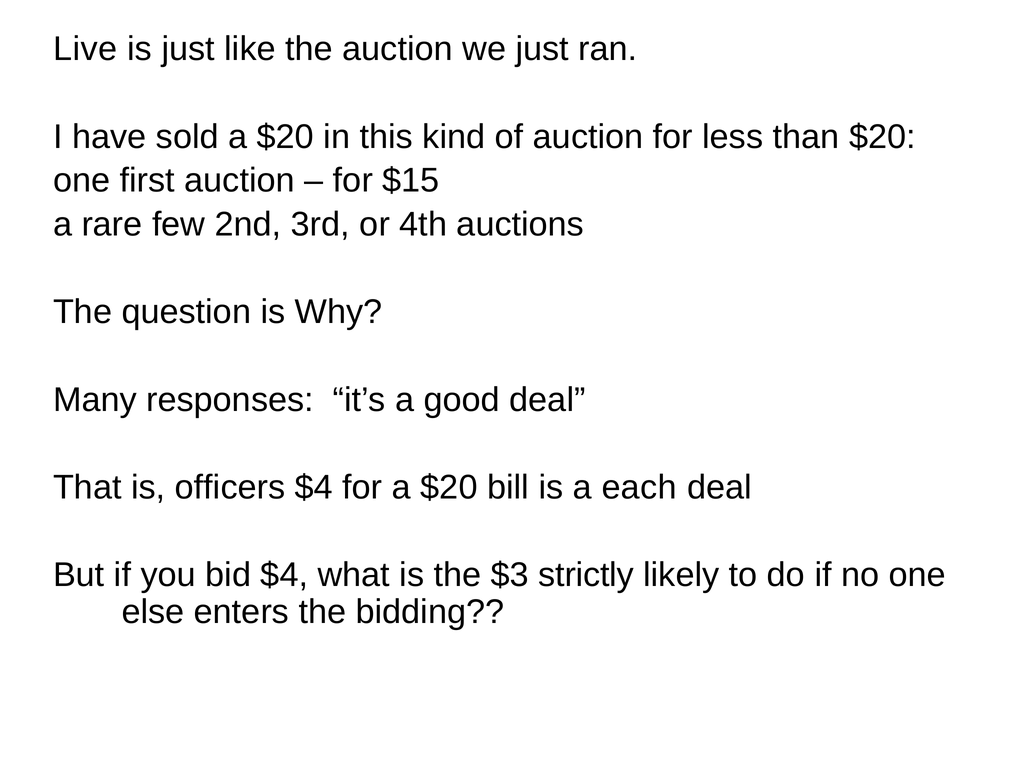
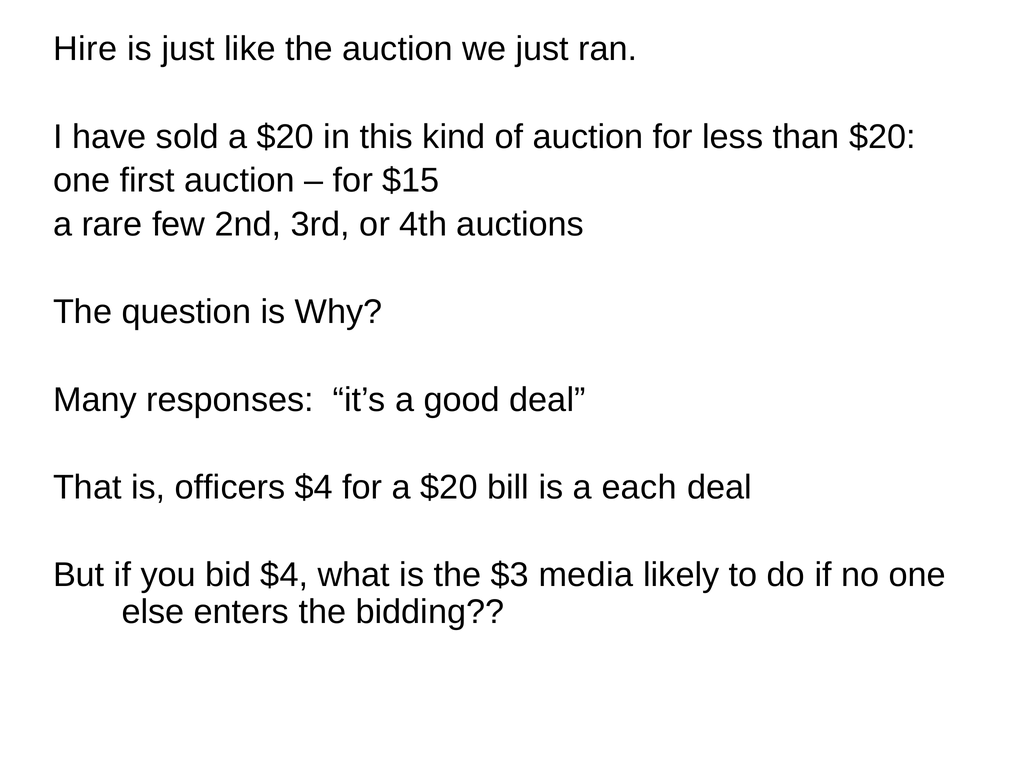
Live: Live -> Hire (85, 49)
strictly: strictly -> media (586, 575)
